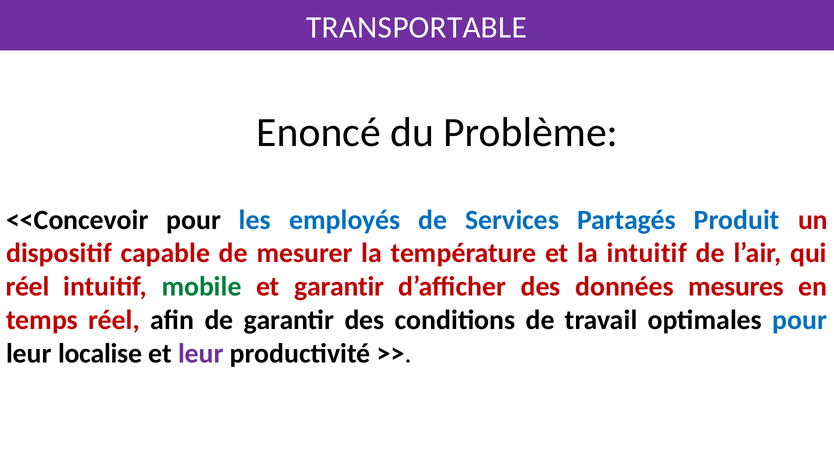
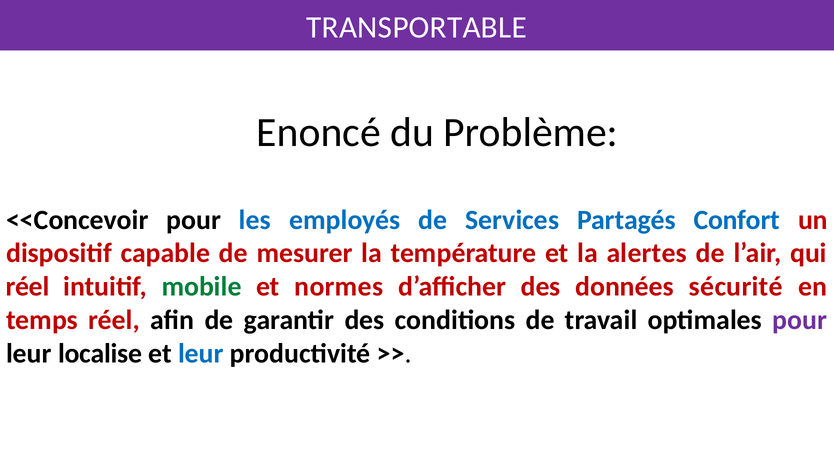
Partagés Produit: Produit -> Confort (737, 220)
la intuitif: intuitif -> alertes (647, 253)
et garantir: garantir -> normes (339, 287)
données mesures: mesures -> sécurité (736, 287)
pour colour: blue -> purple (800, 320)
leur colour: purple -> blue (201, 353)
